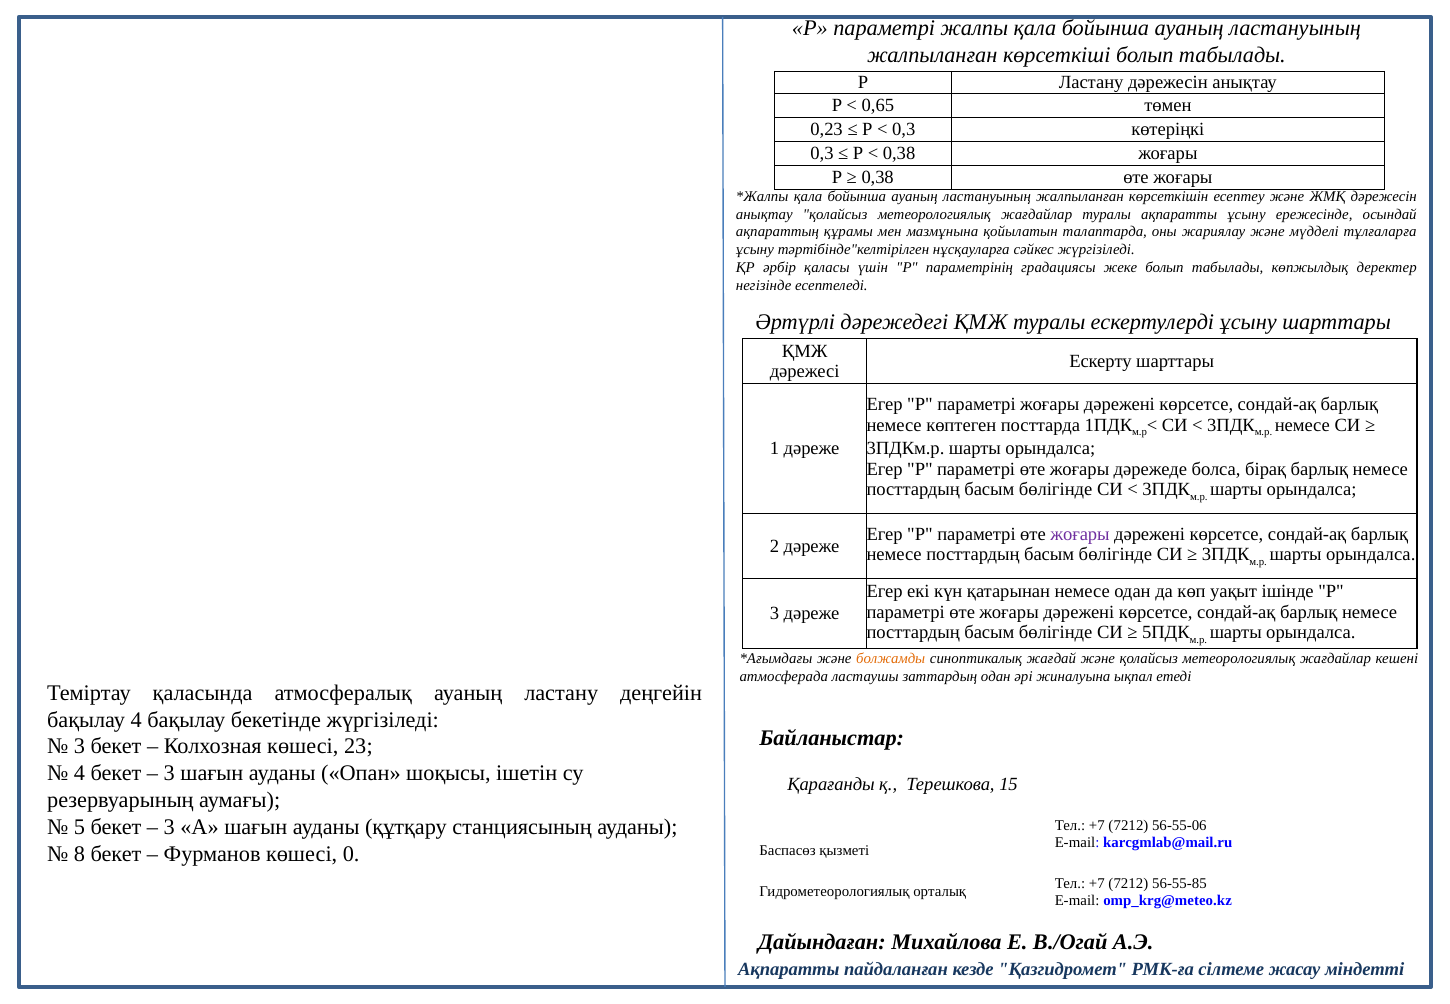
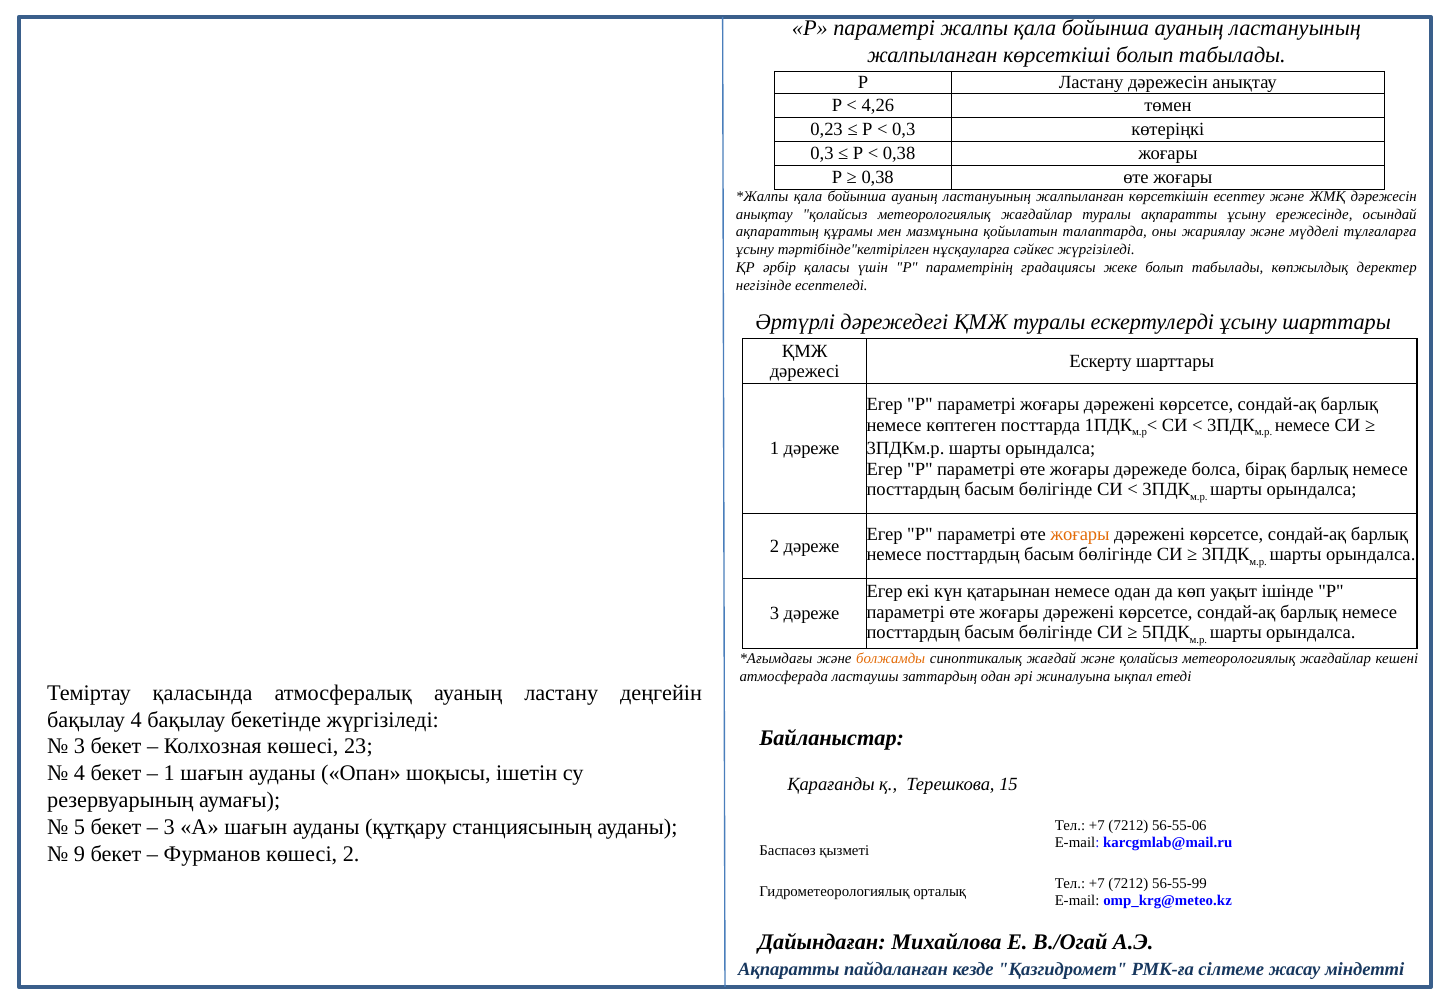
0,65: 0,65 -> 4,26 (878, 106)
жоғары colour: purple -> orange (1080, 534)
3: 3 -> 1 (169, 773)
8: 8 -> 9 (80, 854)
көшесі 0: 0 -> 2 (351, 854)
56-55-85: 56-55-85 -> 56-55-99 (1179, 884)
